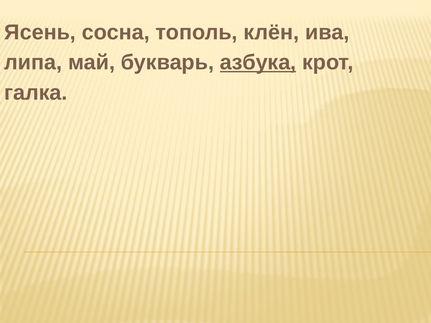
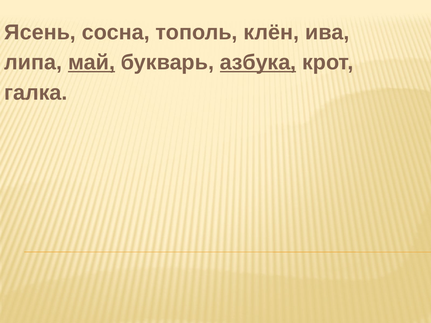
май underline: none -> present (92, 62)
